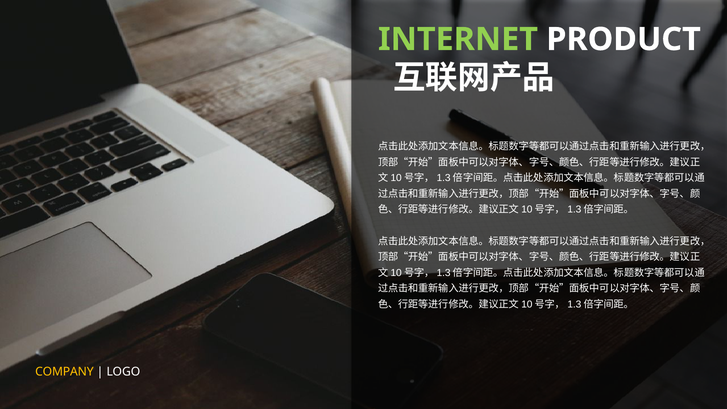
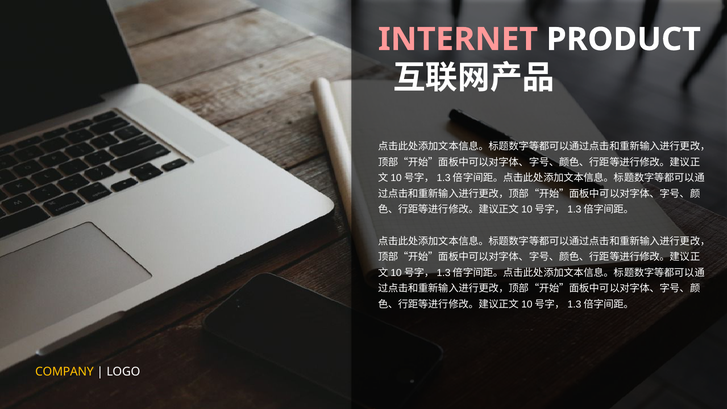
INTERNET colour: light green -> pink (458, 39)
